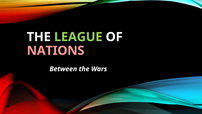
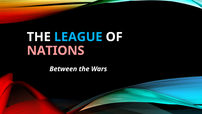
LEAGUE colour: light green -> light blue (78, 37)
